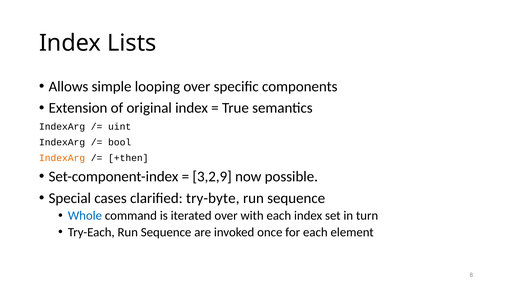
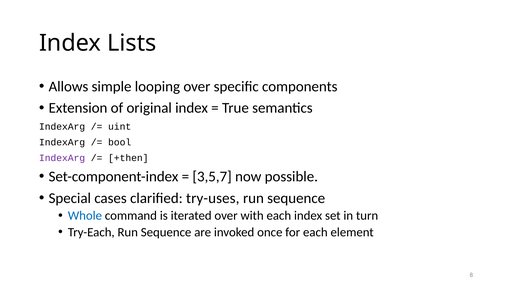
IndexArg colour: orange -> purple (62, 158)
3,2,9: 3,2,9 -> 3,5,7 (212, 177)
try-byte: try-byte -> try-uses (213, 198)
